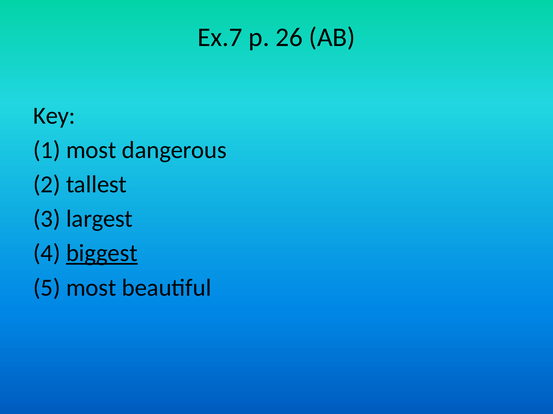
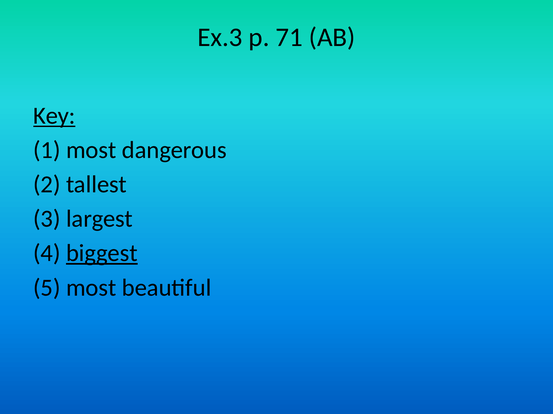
Ex.7: Ex.7 -> Ex.3 (220, 37)
26: 26 -> 71 (289, 37)
Key underline: none -> present (54, 116)
